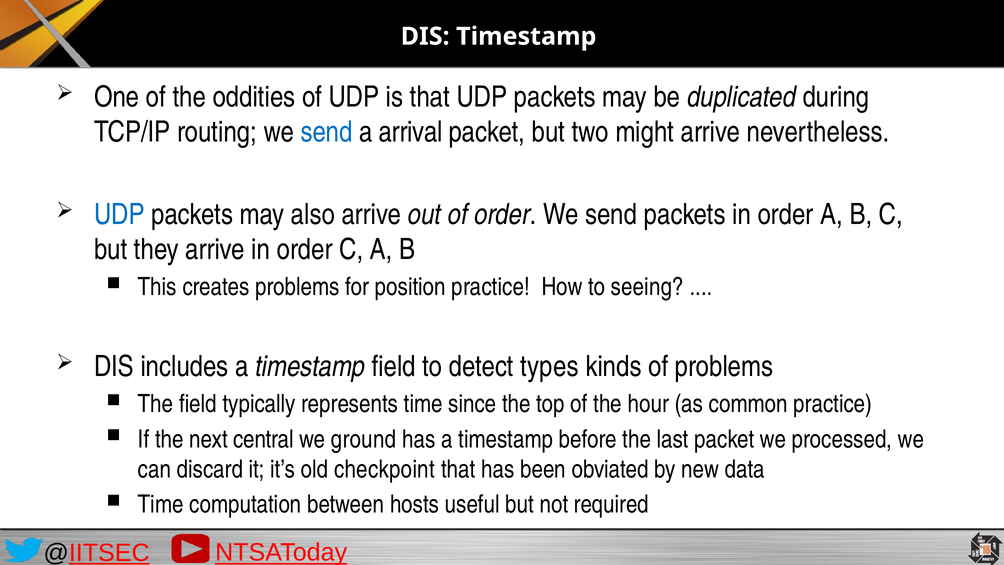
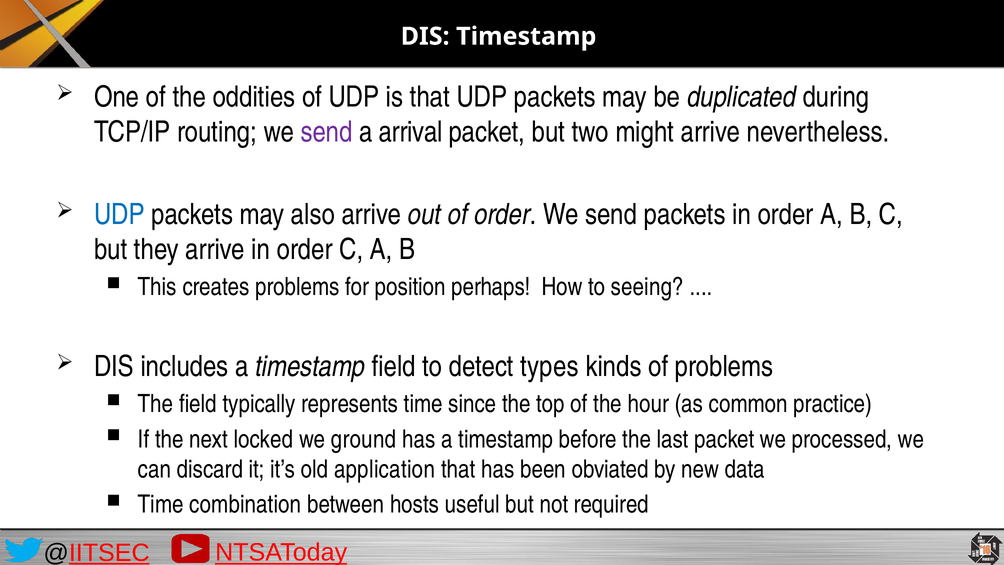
send colour: blue -> purple (327, 132)
position practice: practice -> perhaps (491, 287)
central: central -> locked (263, 439)
checkpoint: checkpoint -> application (385, 469)
computation: computation -> combination (245, 504)
